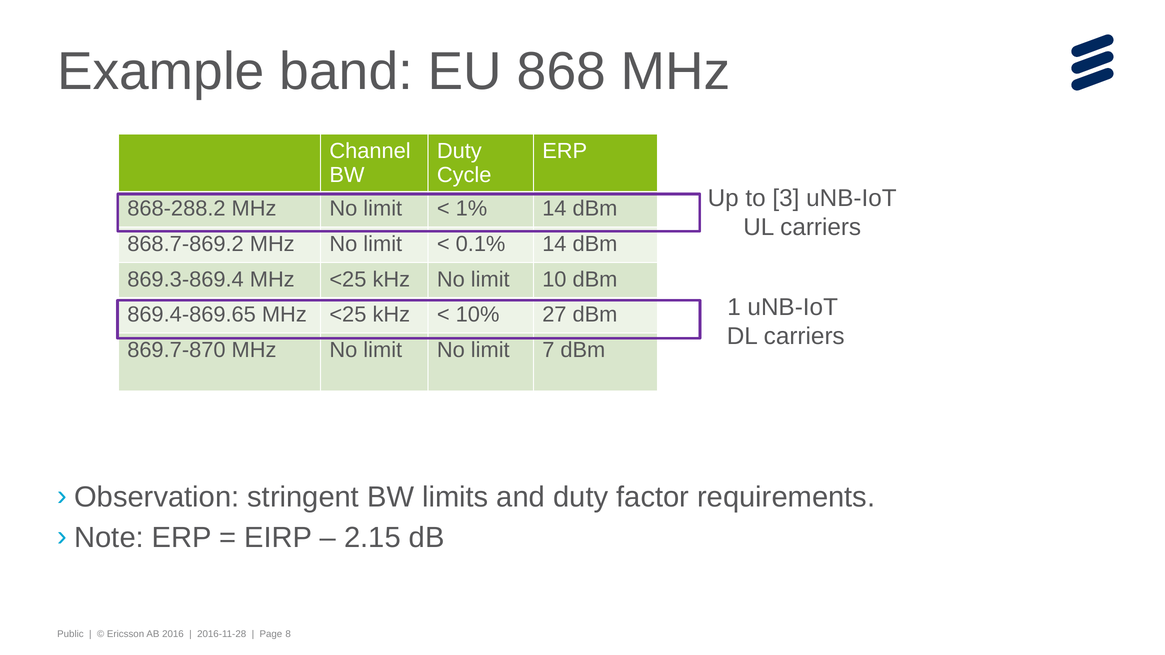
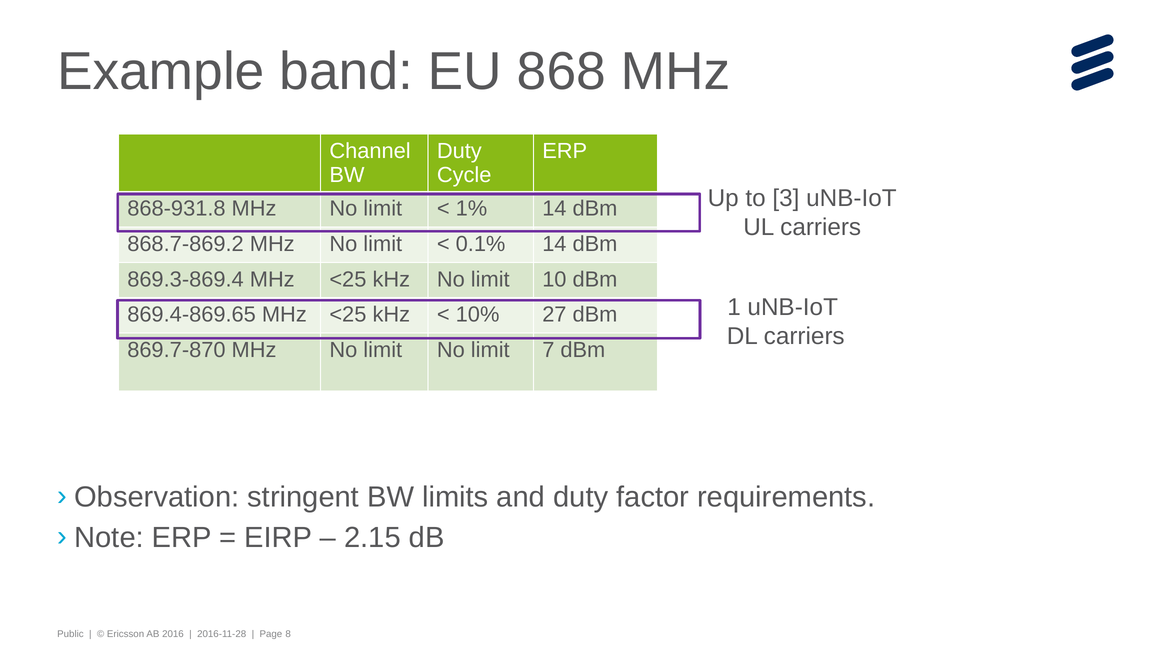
868-288.2: 868-288.2 -> 868-931.8 (176, 209)
